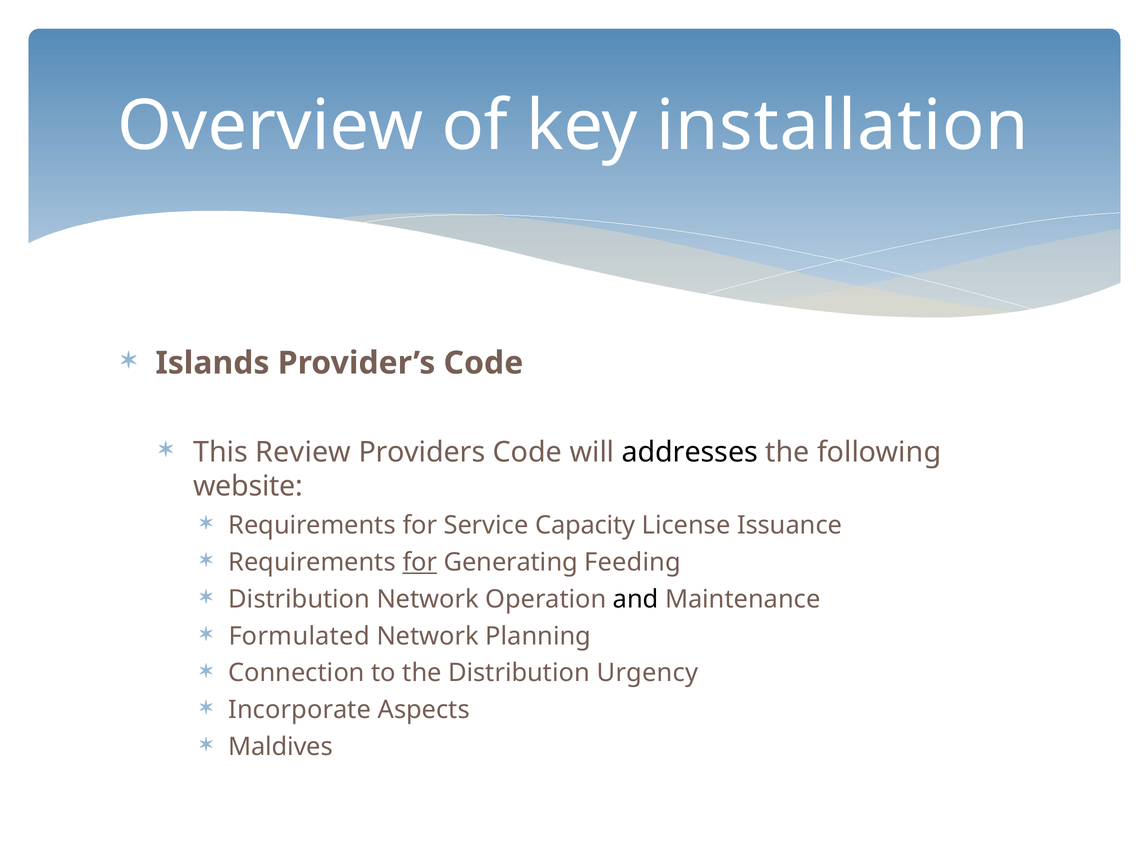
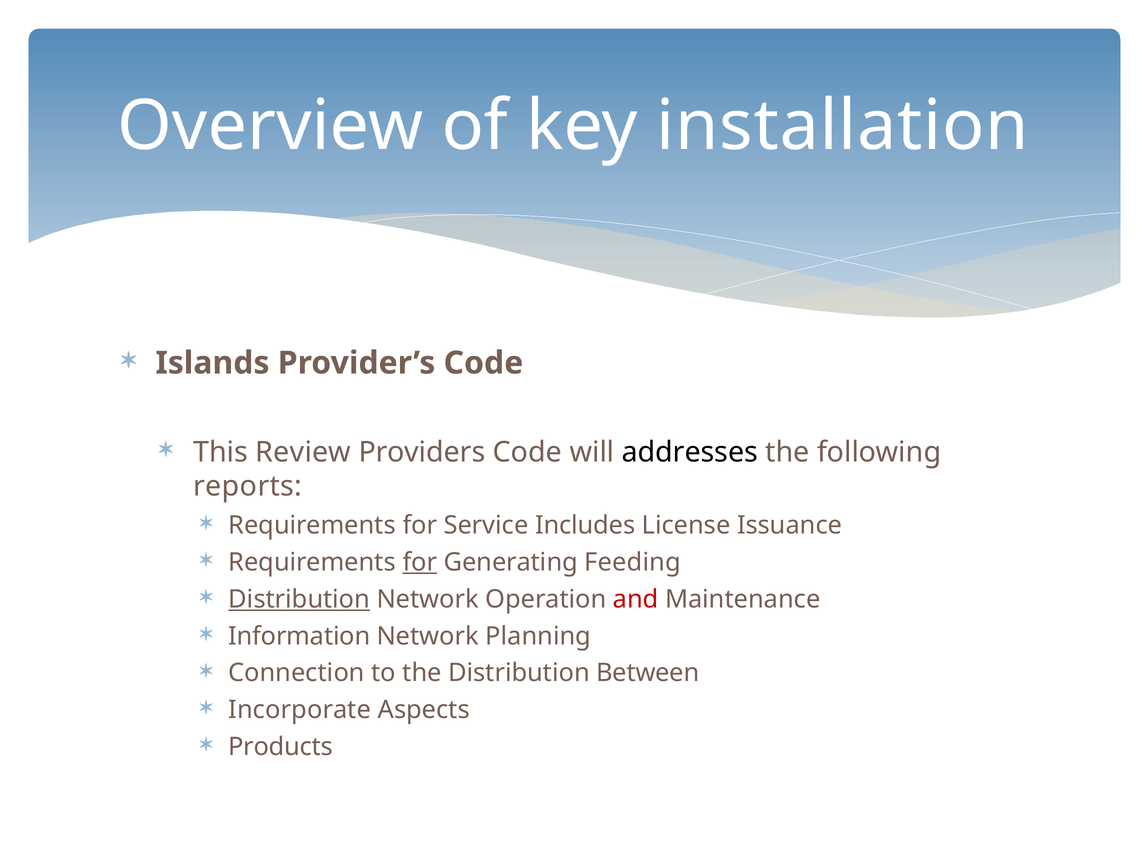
website: website -> reports (248, 487)
Capacity: Capacity -> Includes (585, 525)
Distribution underline: none -> present (299, 599)
and colour: black -> red (636, 599)
Formulated: Formulated -> Information (299, 636)
Urgency: Urgency -> Between (648, 673)
Maldives: Maldives -> Products (281, 747)
